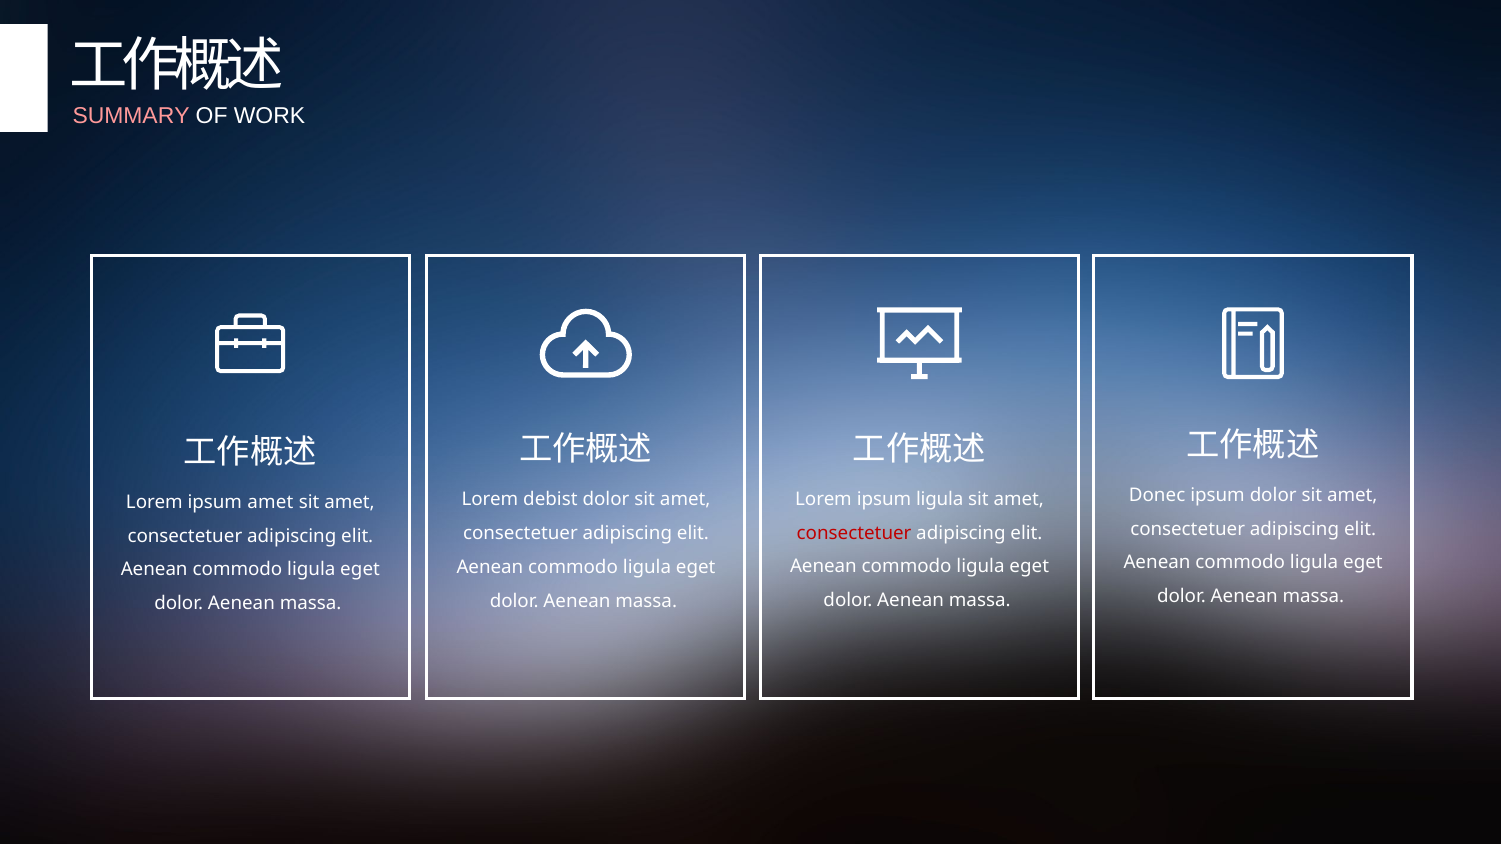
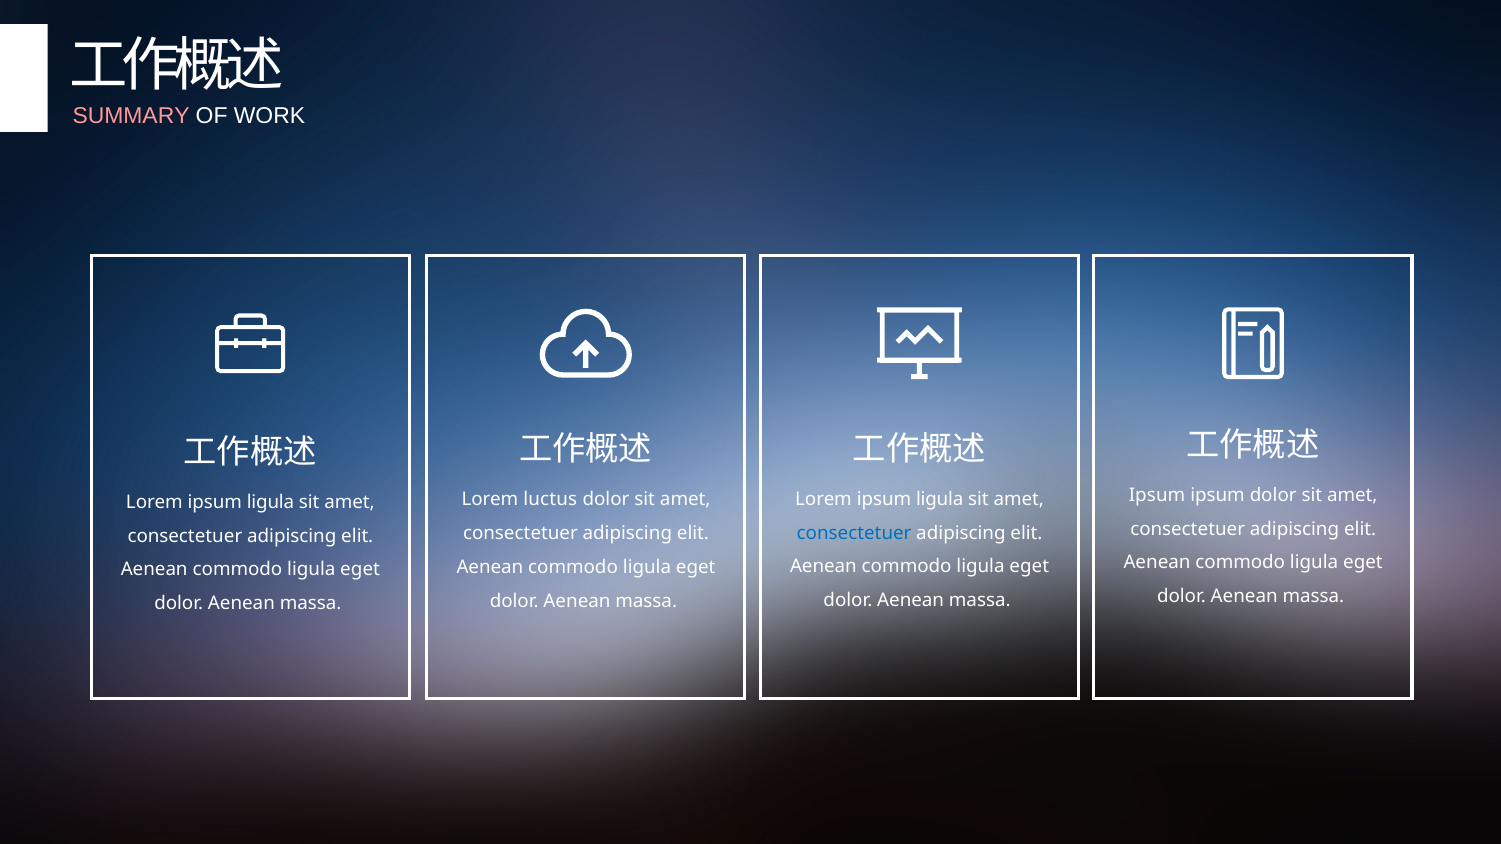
Donec: Donec -> Ipsum (1157, 495)
debist: debist -> luctus (550, 500)
amet: amet -> ligula (270, 502)
consectetuer colour: red -> blue (854, 533)
